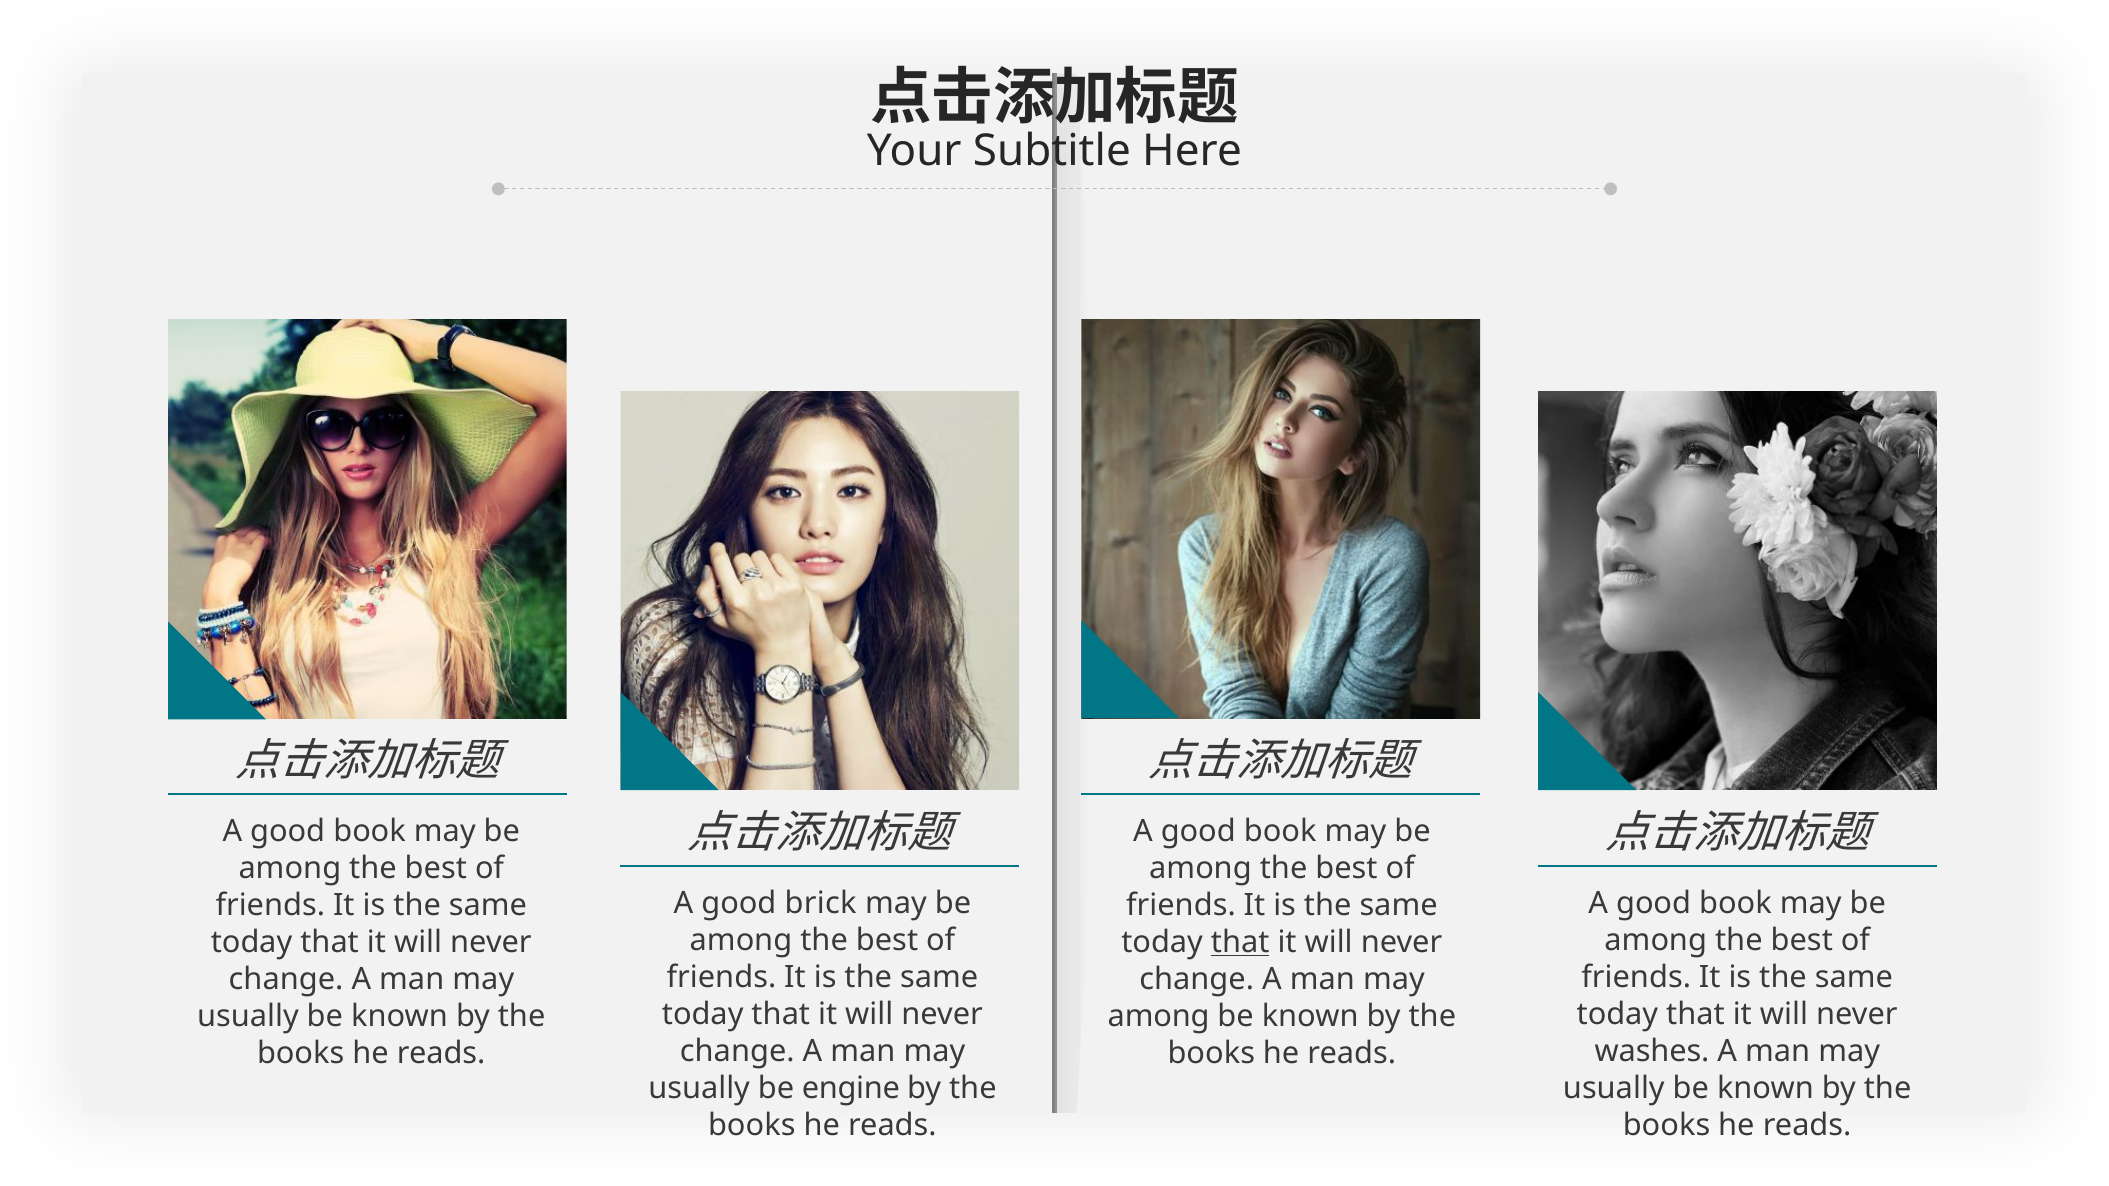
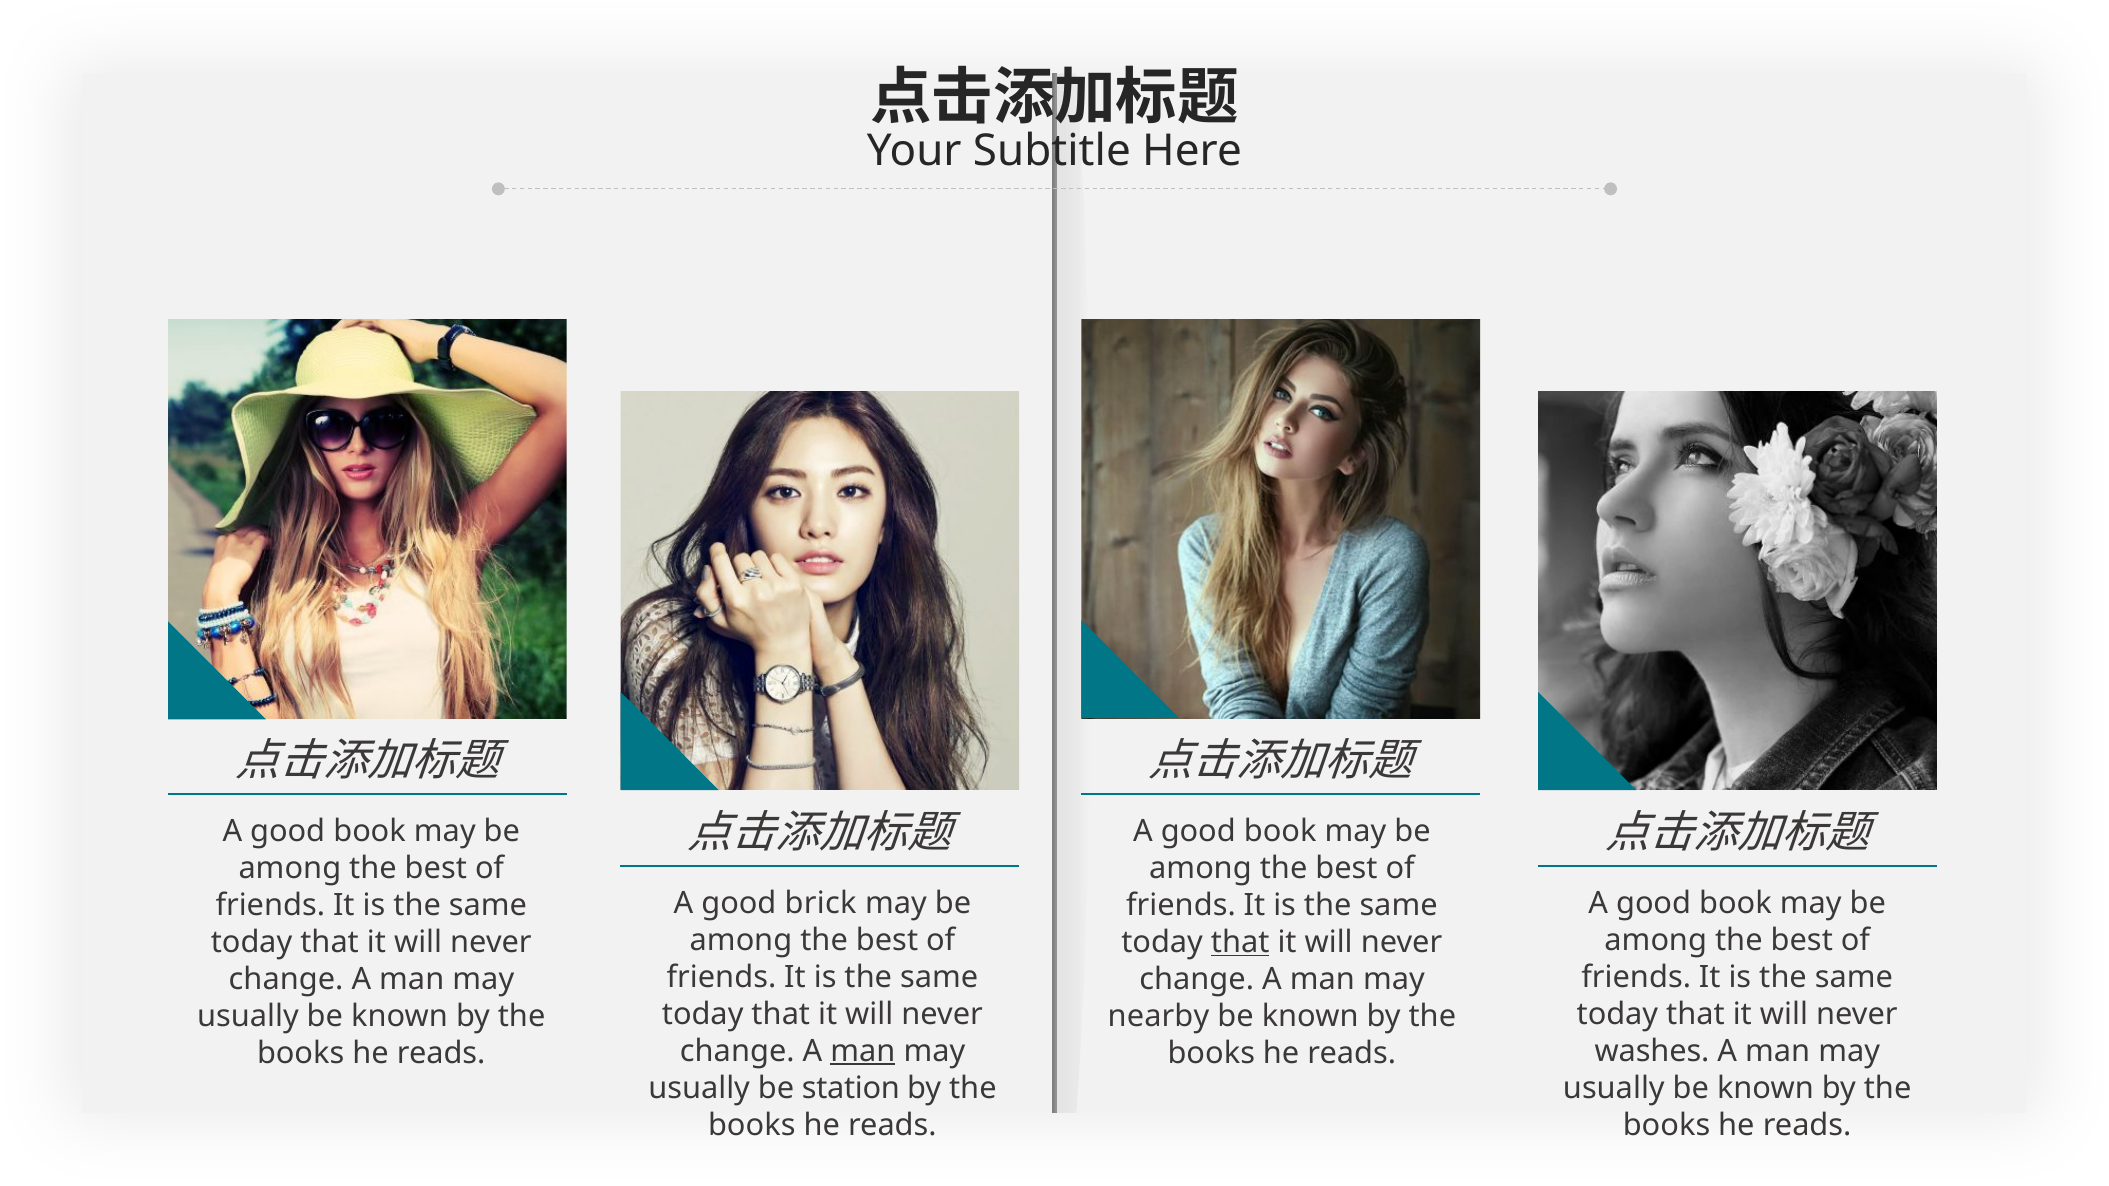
among: among -> nearby (1158, 1016)
man underline: none -> present (863, 1051)
engine: engine -> station (851, 1088)
